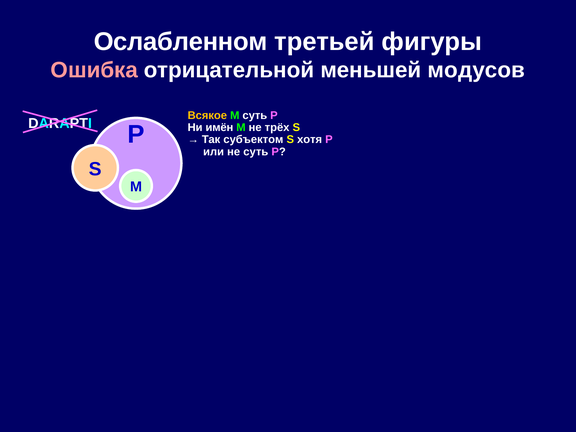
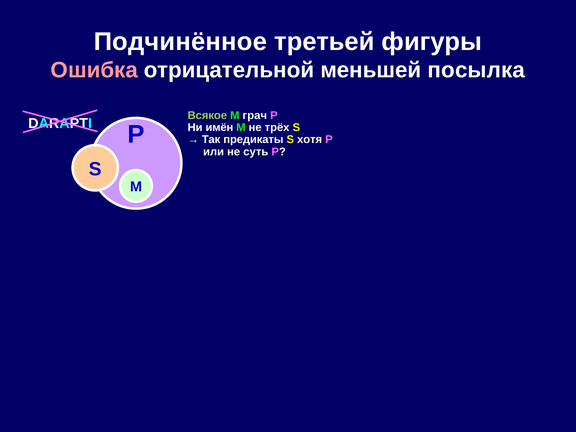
Ослабленном: Ослабленном -> Подчинённое (180, 42)
модусов: модусов -> посылка (476, 70)
Всякое colour: yellow -> light green (207, 115)
M суть: суть -> грач (255, 115)
субъектом: субъектом -> предикаты (253, 140)
